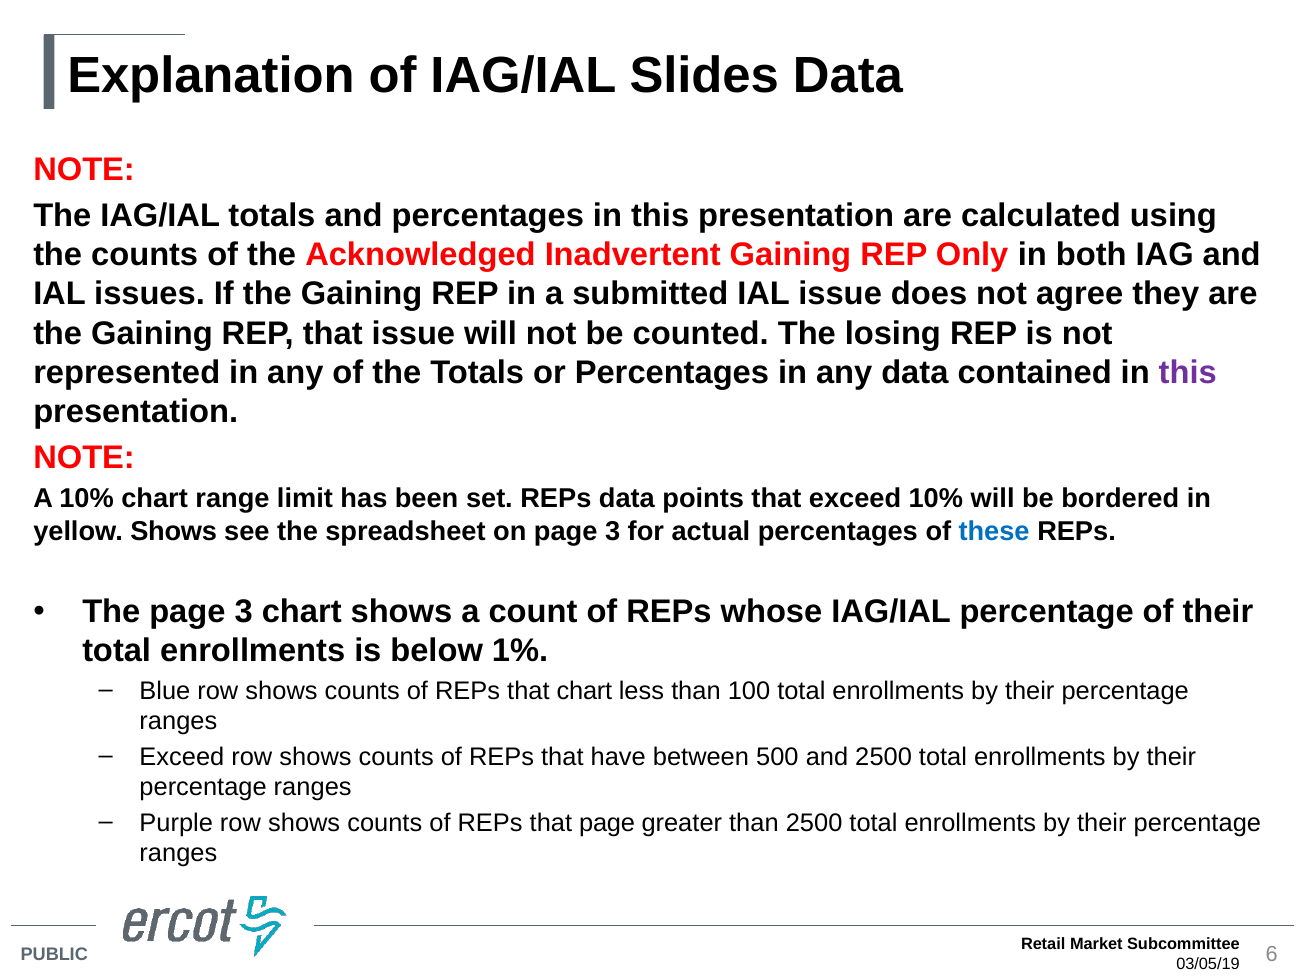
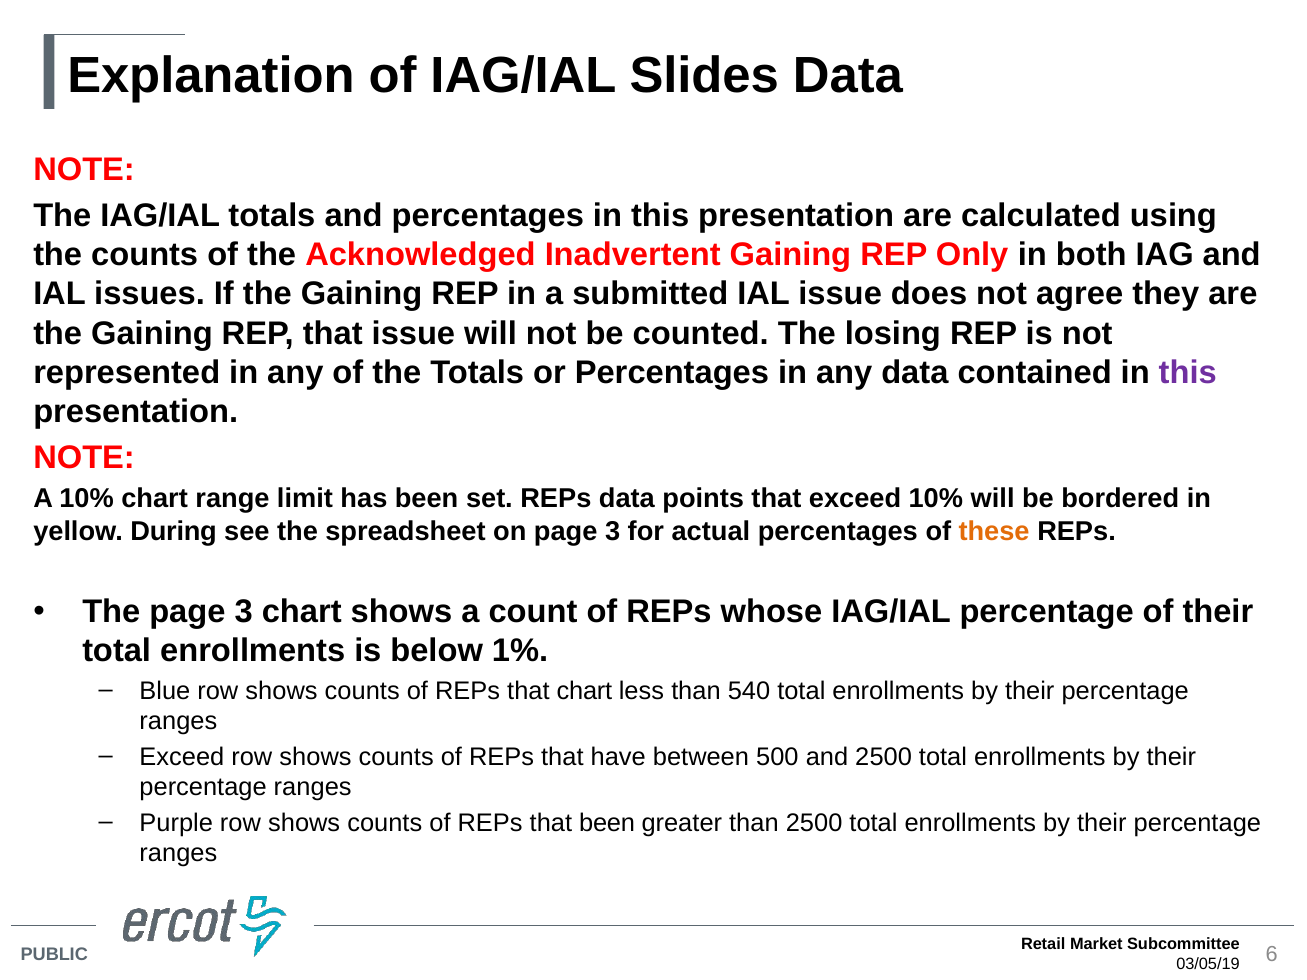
yellow Shows: Shows -> During (174, 531)
these colour: blue -> orange (994, 531)
100: 100 -> 540 (749, 691)
that page: page -> been (607, 823)
